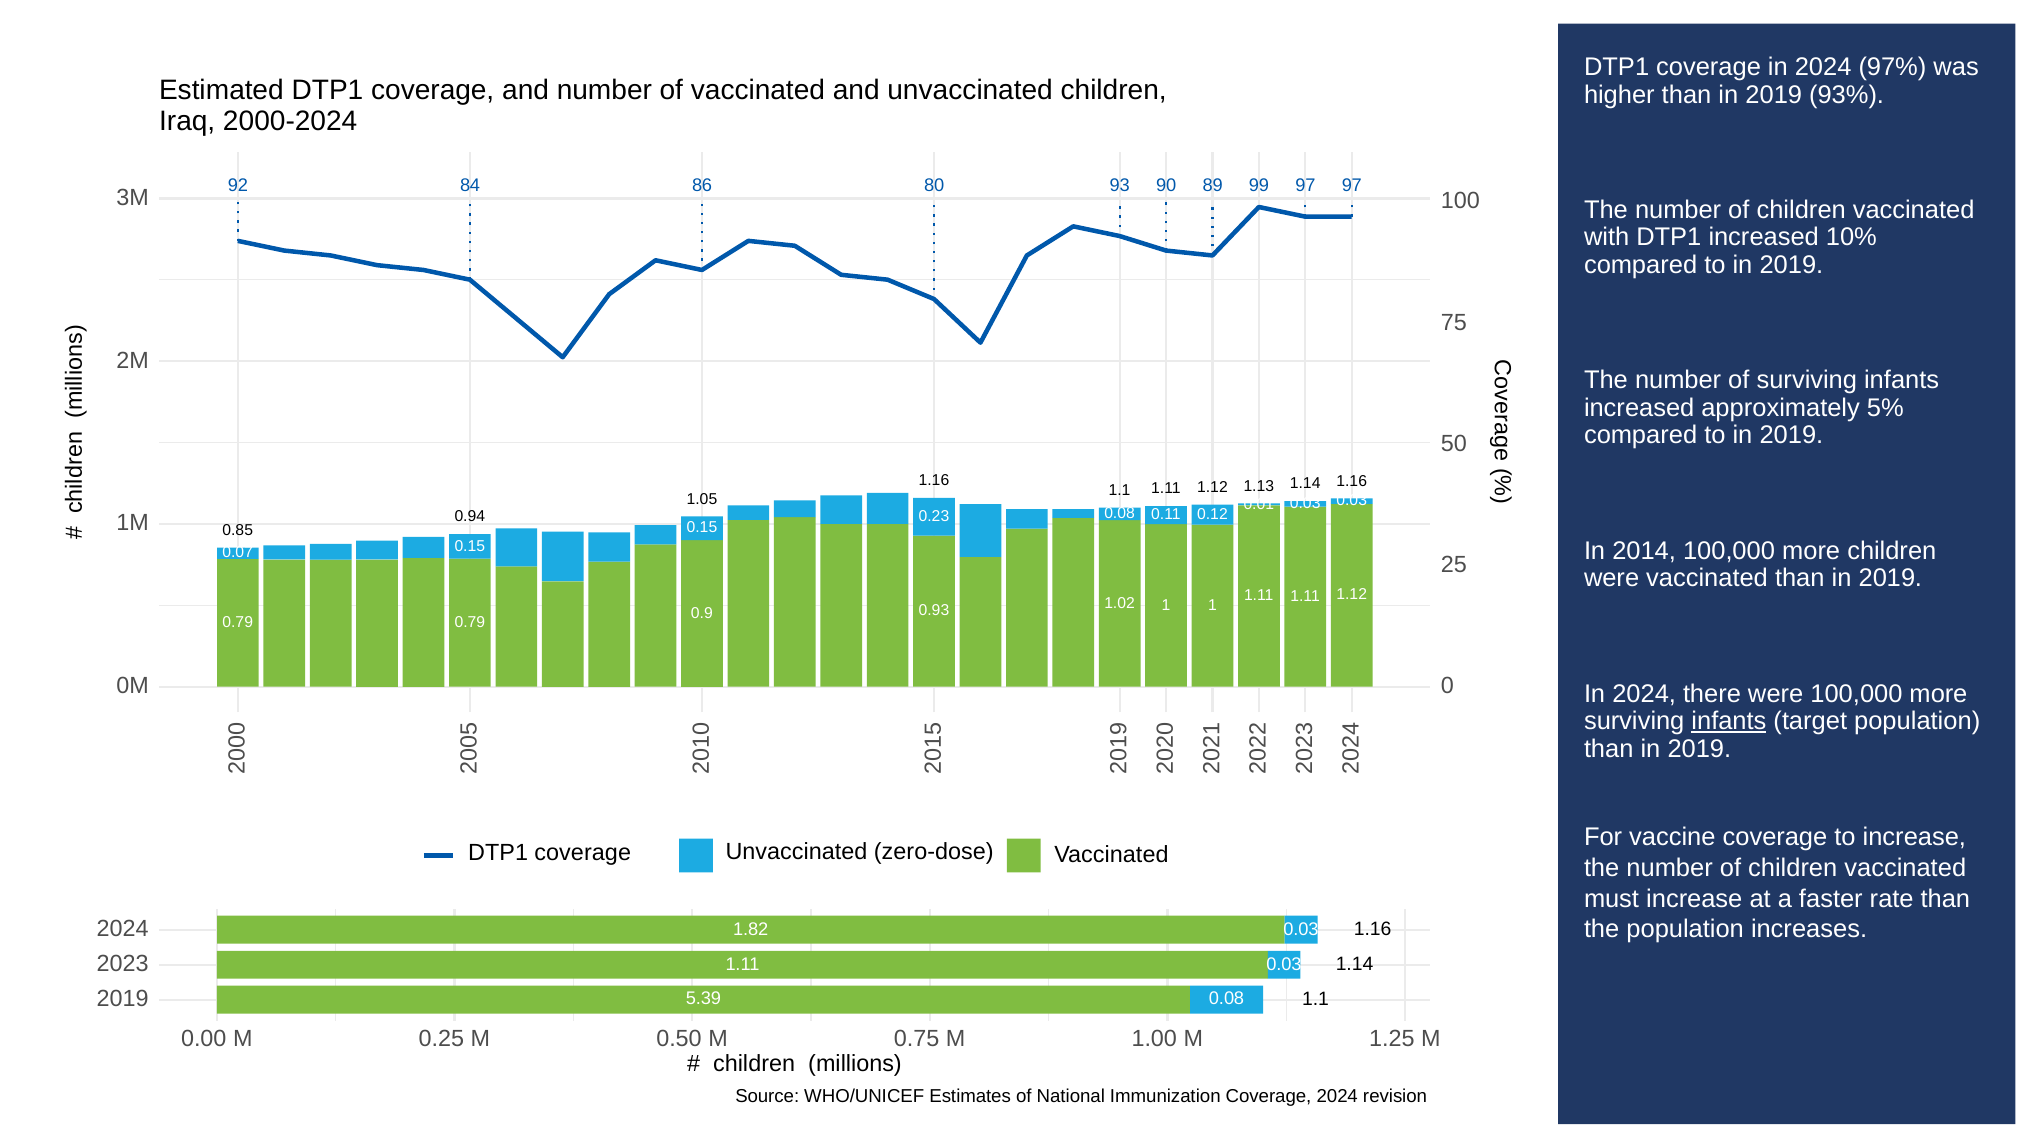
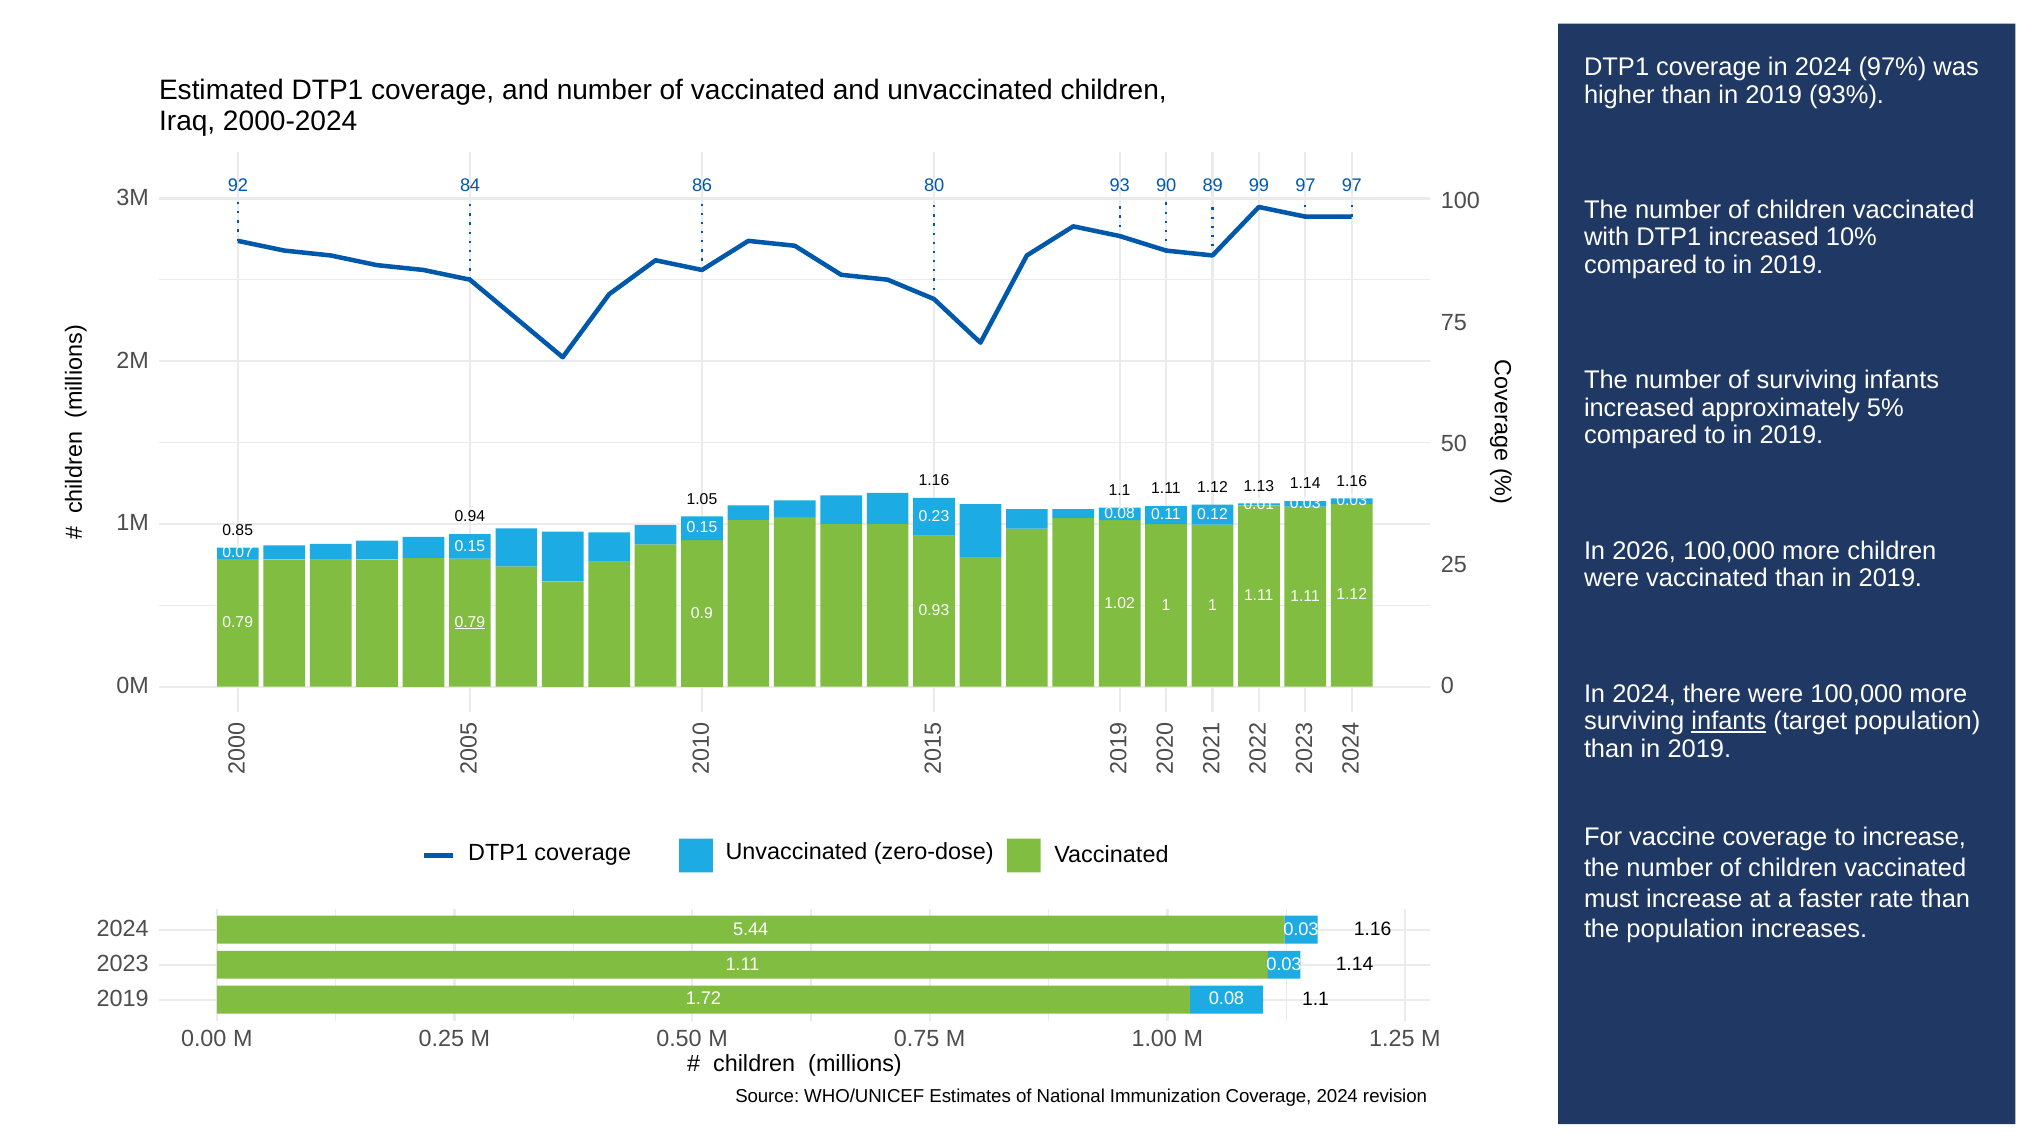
2014: 2014 -> 2026 (1644, 551)
0.79 underline: none -> present (470, 622)
1.82: 1.82 -> 5.44 (751, 929)
5.39: 5.39 -> 1.72 (703, 999)
